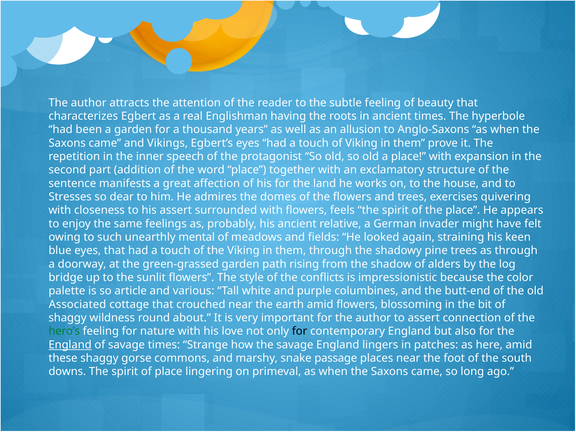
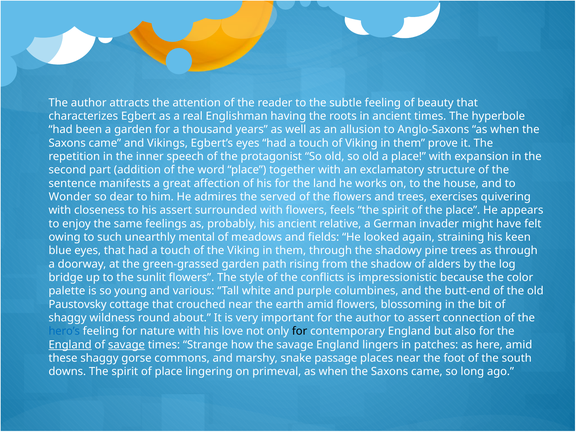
Stresses: Stresses -> Wonder (70, 197)
domes: domes -> served (278, 197)
article: article -> young (131, 291)
Associated: Associated -> Paustovsky (78, 304)
hero’s colour: green -> blue (64, 331)
savage underline: none -> present (126, 345)
